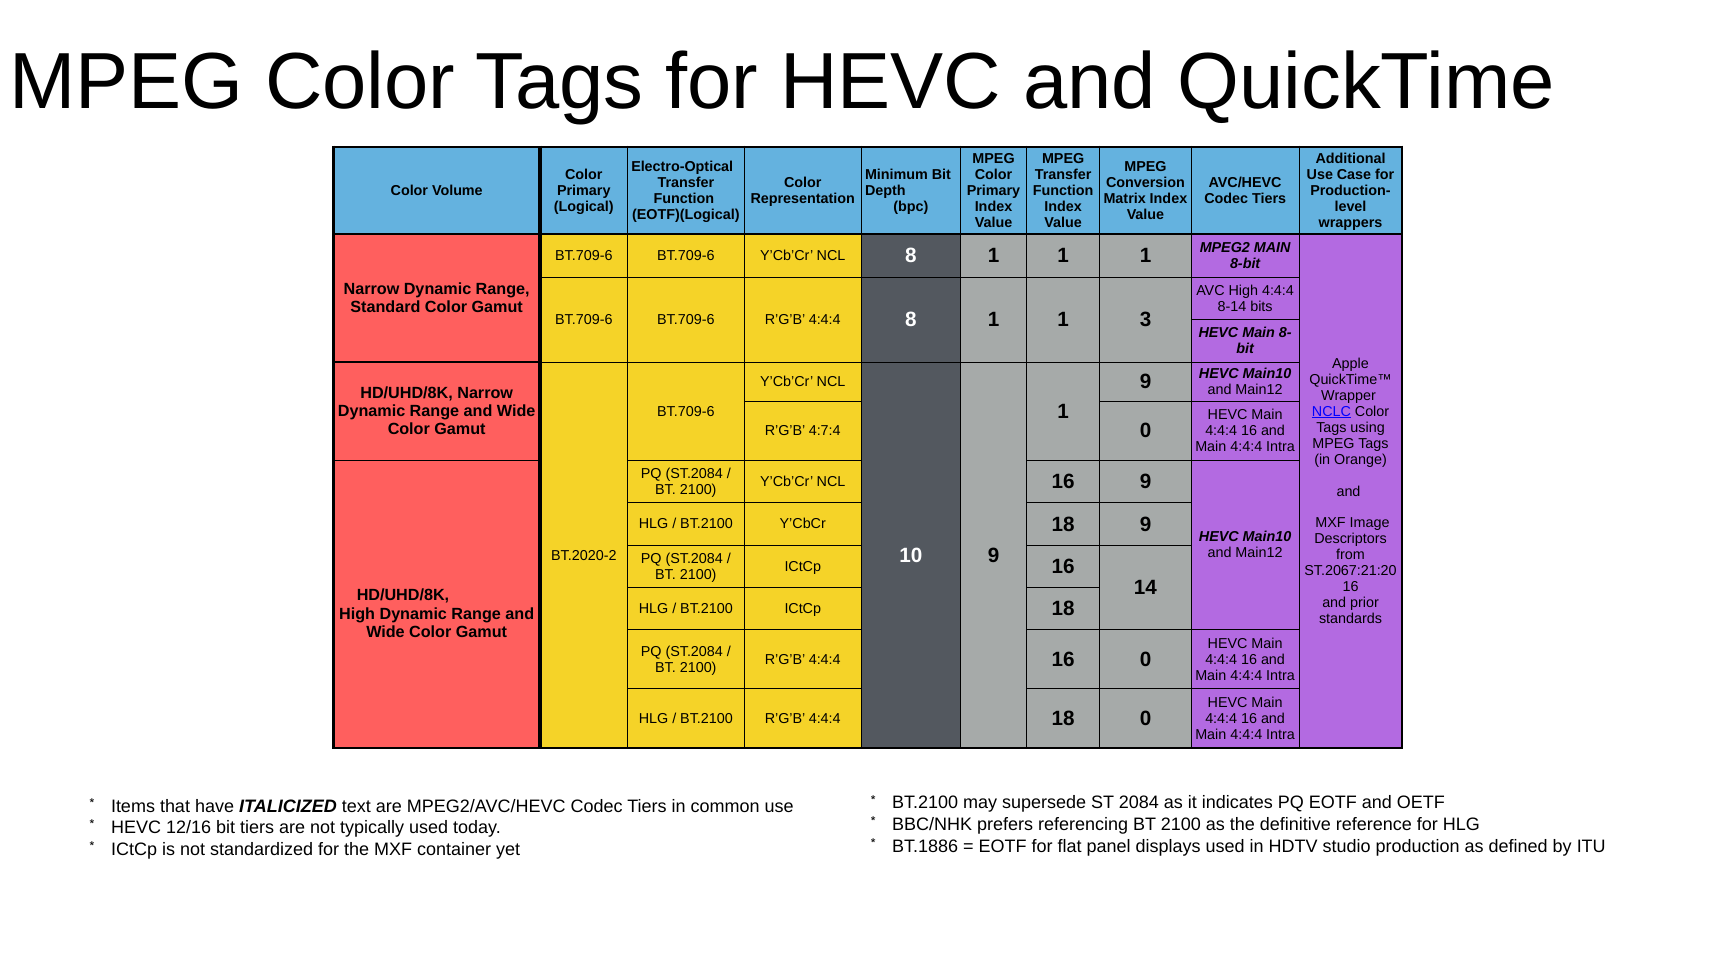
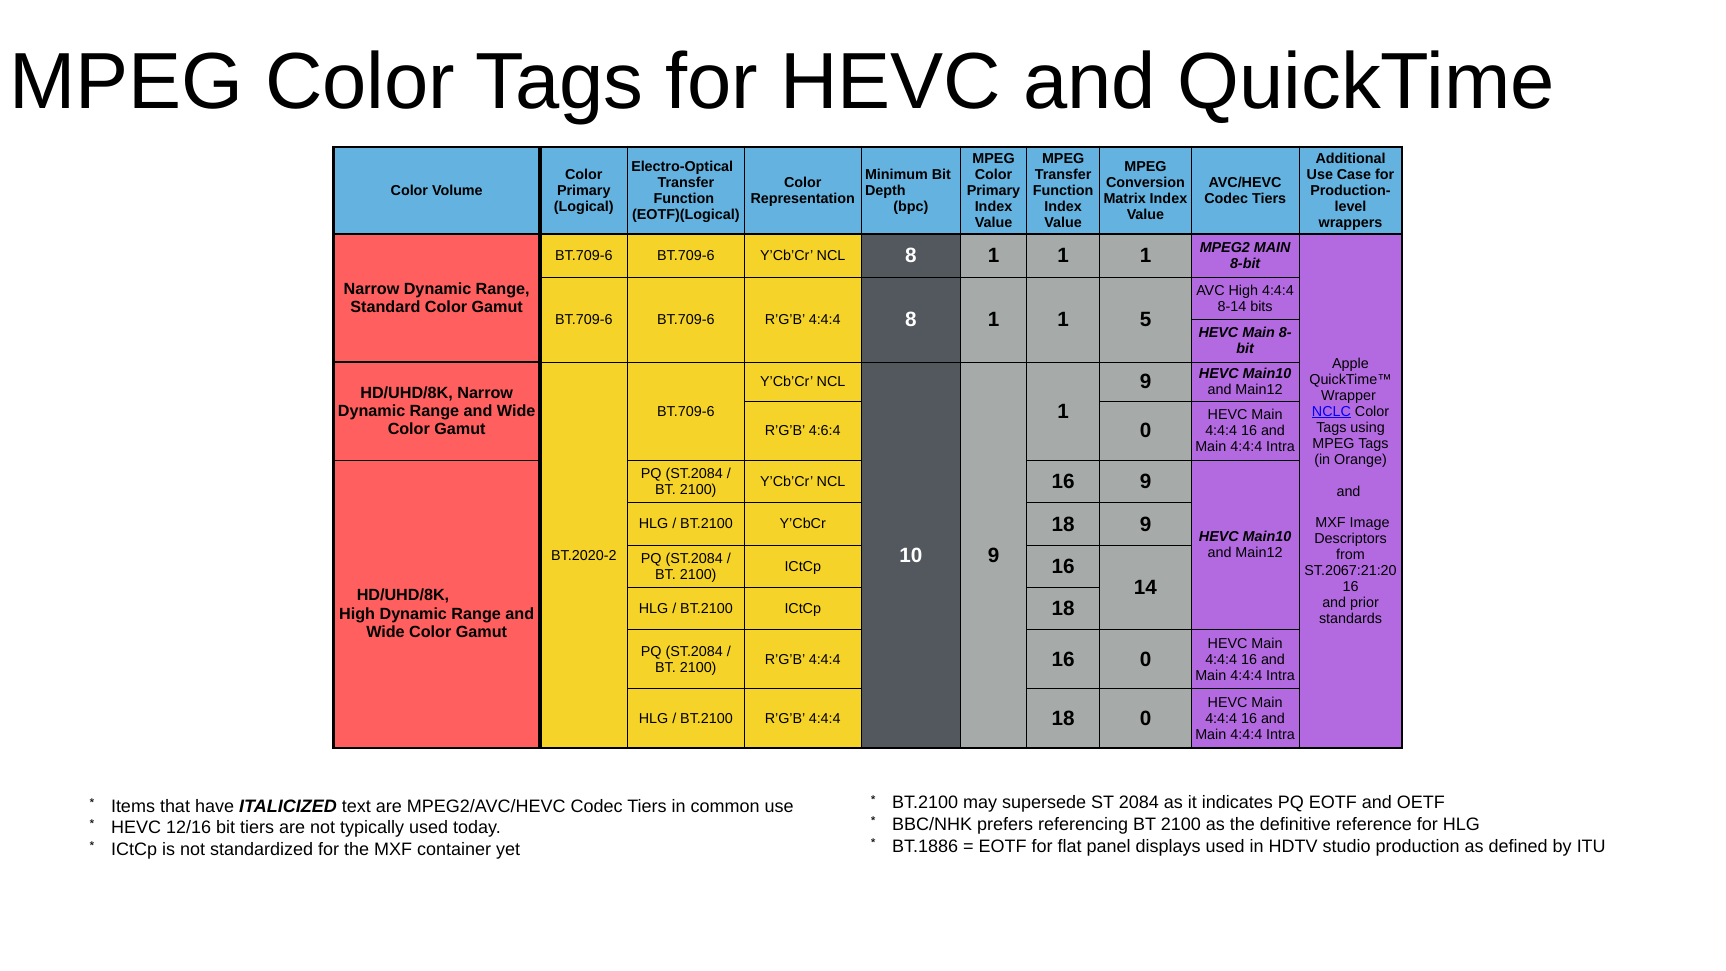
1 3: 3 -> 5 (1145, 320)
4:7:4: 4:7:4 -> 4:6:4 (825, 431)
